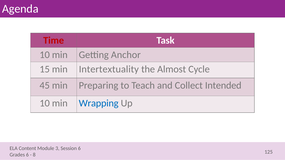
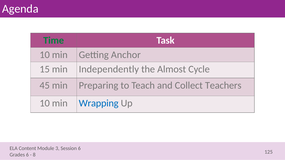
Time colour: red -> green (54, 40)
Intertextuality: Intertextuality -> Independently (109, 69)
Intended: Intended -> Teachers (223, 85)
